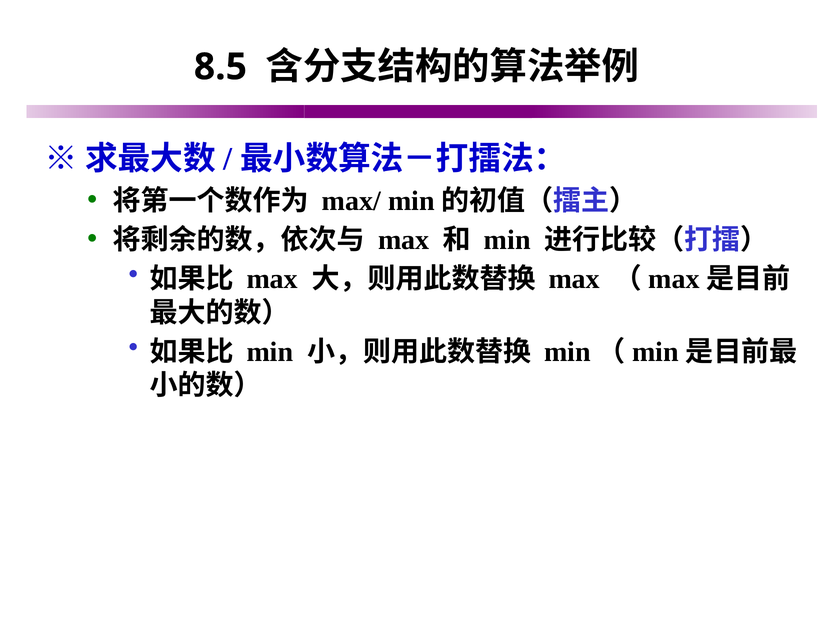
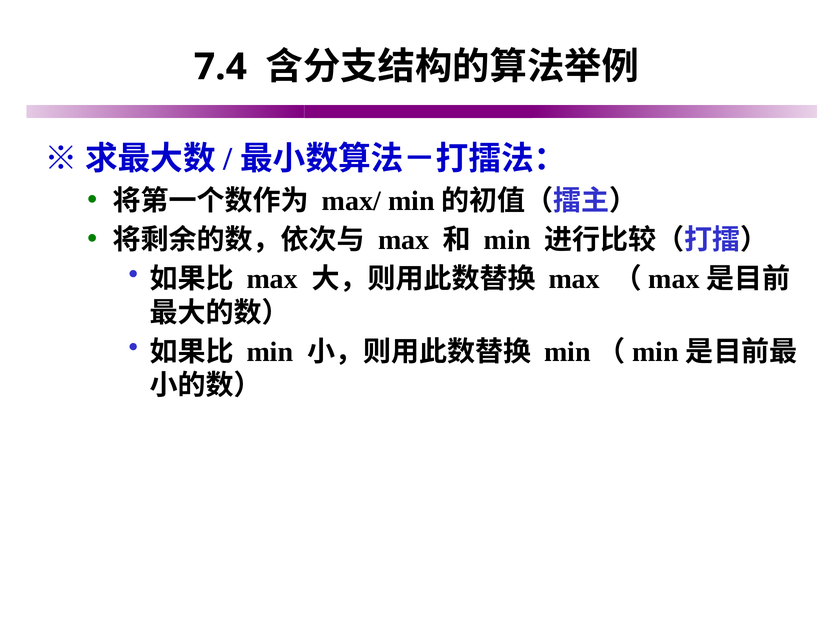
8.5: 8.5 -> 7.4 (220, 67)
